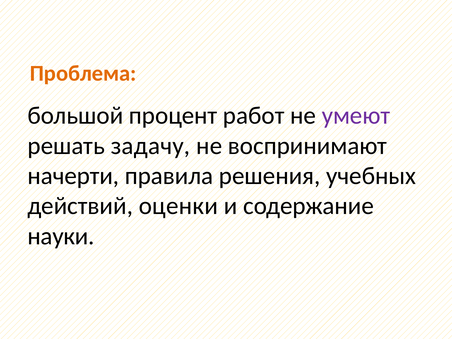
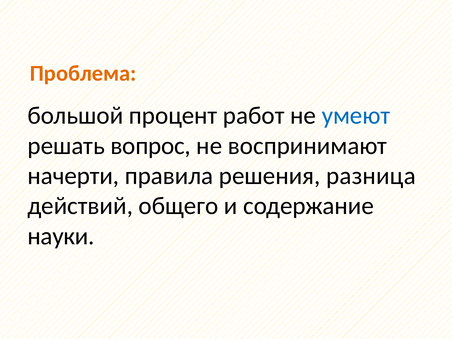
умеют colour: purple -> blue (356, 116)
задачу: задачу -> вопрос (151, 146)
учебных: учебных -> разница (371, 176)
оценки: оценки -> общего (178, 206)
